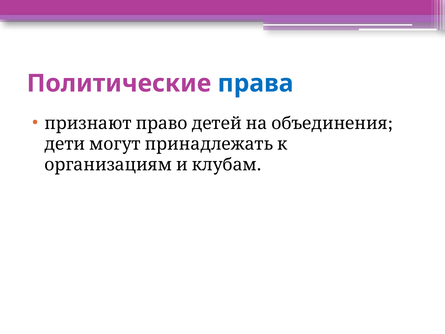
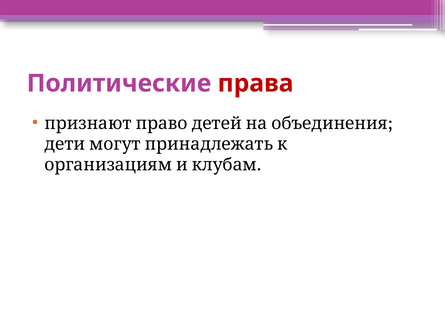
права colour: blue -> red (256, 83)
